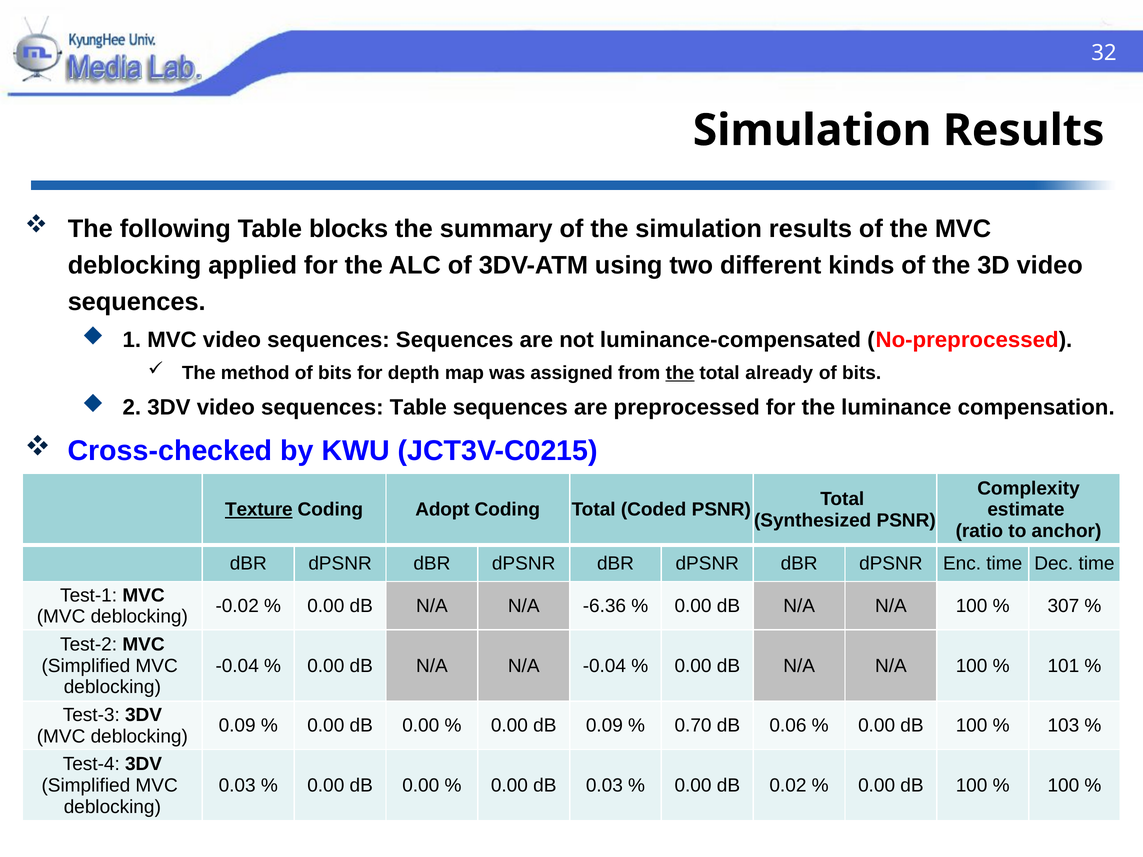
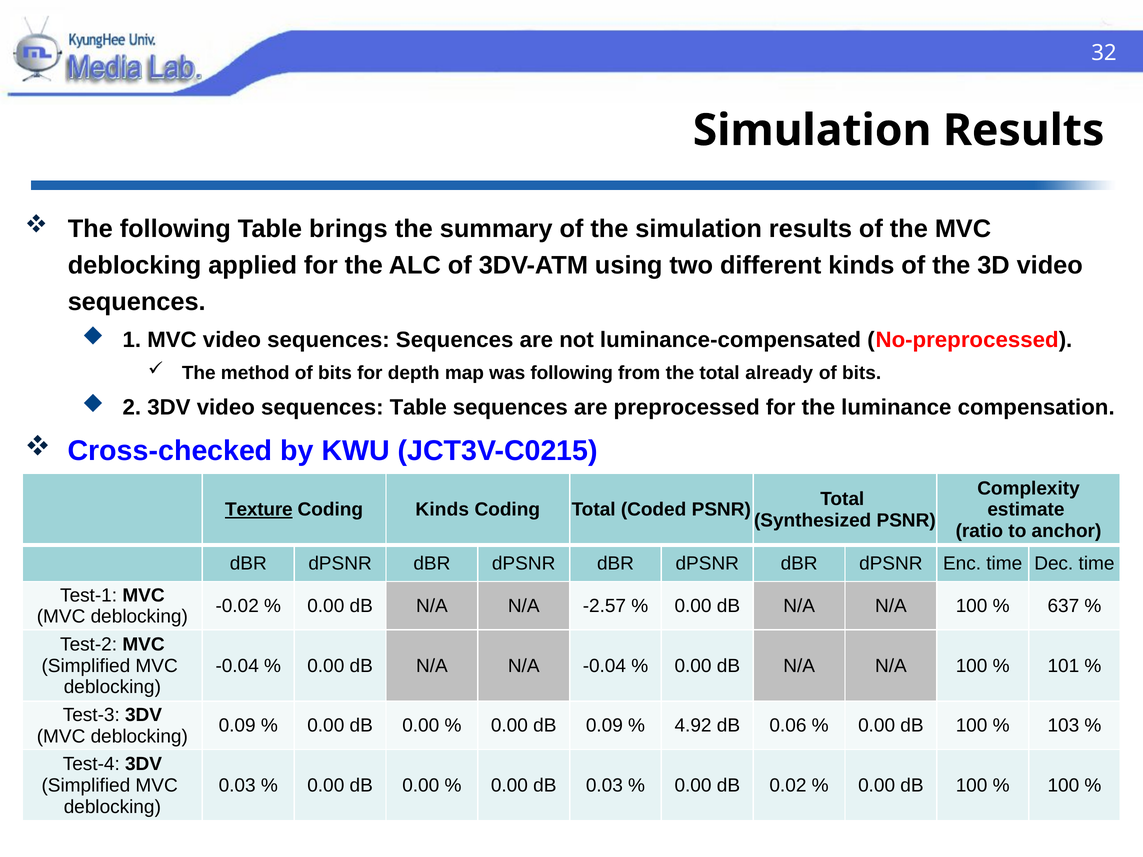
blocks: blocks -> brings (348, 229)
was assigned: assigned -> following (572, 373)
the underline: present -> none (680, 373)
Coding Adopt: Adopt -> Kinds (442, 510)
-6.36: -6.36 -> -2.57 (604, 606)
307: 307 -> 637 (1063, 606)
0.70: 0.70 -> 4.92 (693, 726)
